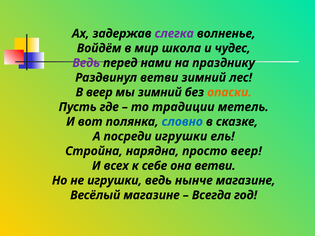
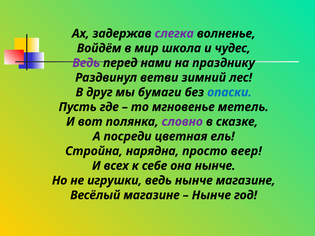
В веер: веер -> друг (99, 92)
мы зимний: зимний -> бумаги (160, 92)
опаски colour: orange -> blue (229, 92)
традиции: традиции -> мгновенье (183, 107)
словно colour: blue -> purple (182, 122)
посреди игрушки: игрушки -> цветная (181, 137)
она ветви: ветви -> нынче (215, 166)
Всегда: Всегда -> Нынче (211, 195)
